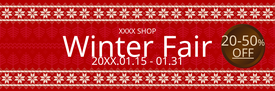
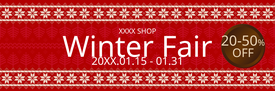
OFF underline: present -> none (243, 53)
